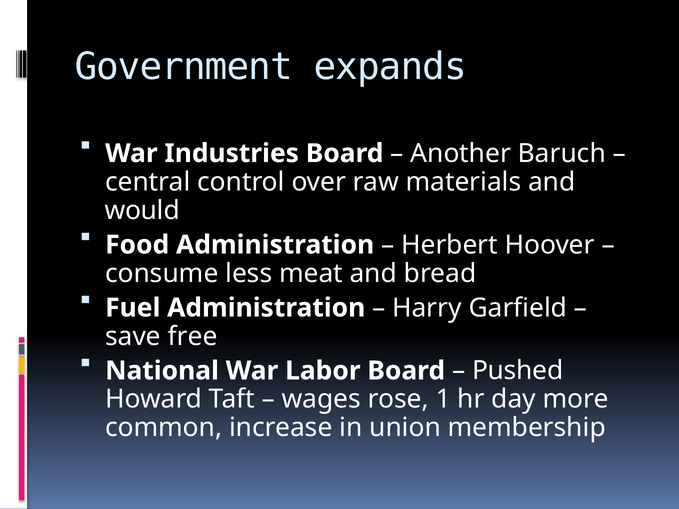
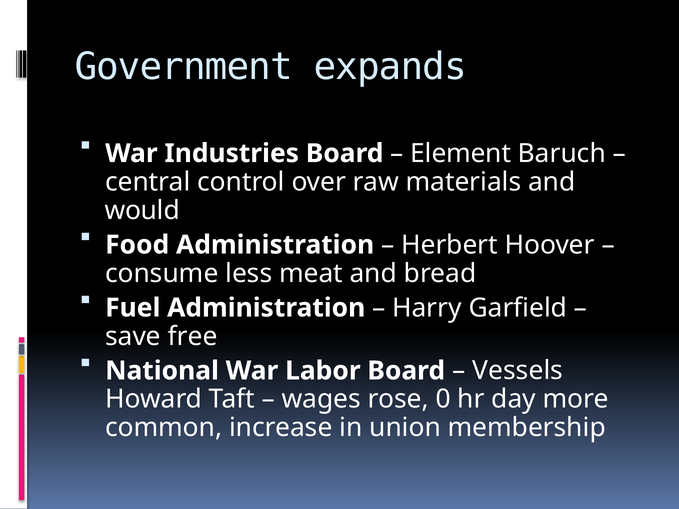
Another: Another -> Element (461, 153)
Pushed: Pushed -> Vessels (518, 371)
1: 1 -> 0 (443, 399)
